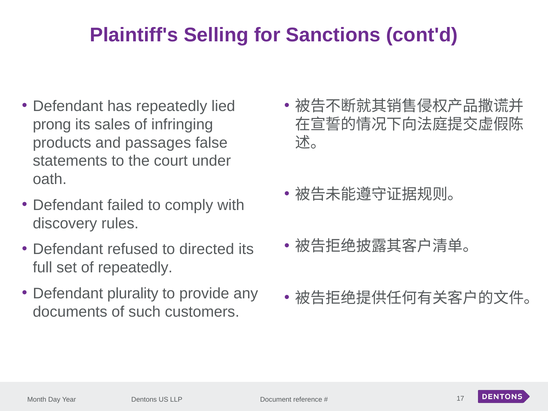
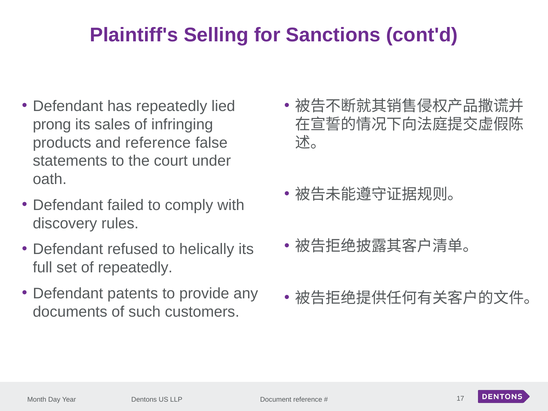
and passages: passages -> reference (158, 143)
directed: directed -> helically (207, 249)
plurality: plurality -> patents (133, 293)
